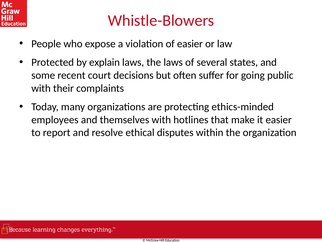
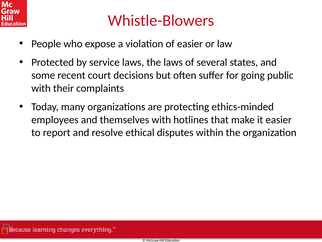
explain: explain -> service (104, 62)
